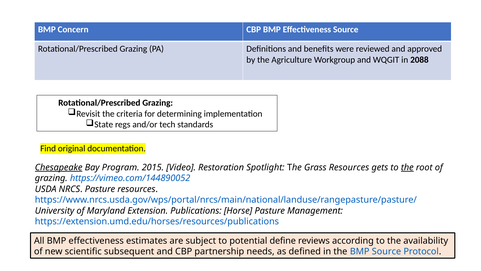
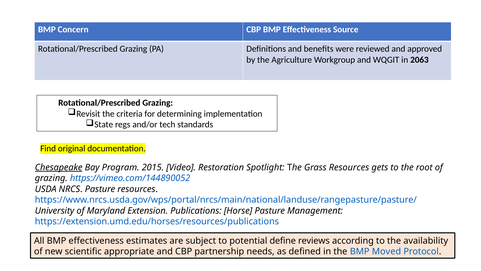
2088: 2088 -> 2063 (419, 60)
the underline: present -> none (407, 167)
subsequent: subsequent -> appropriate (129, 251)
BMP Source: Source -> Moved (386, 251)
